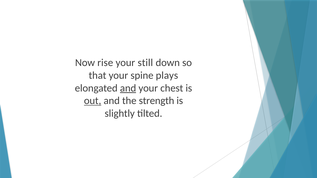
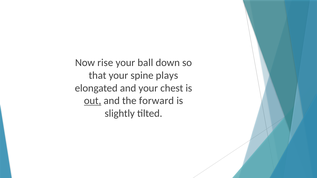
still: still -> ball (145, 63)
and underline: present -> none (128, 88)
strength: strength -> forward (156, 101)
